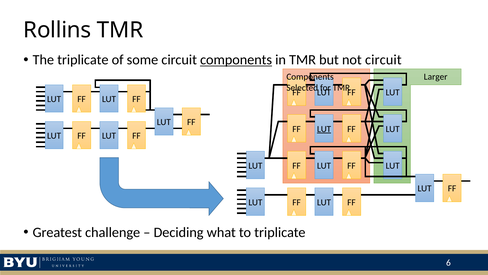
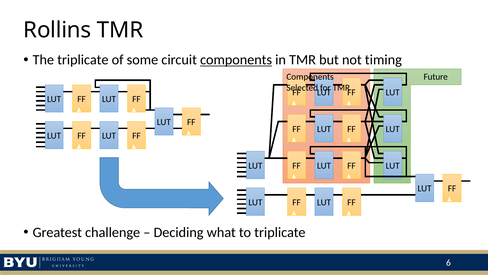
not circuit: circuit -> timing (383, 60)
Larger: Larger -> Future (436, 77)
LUT underline: present -> none (324, 129)
